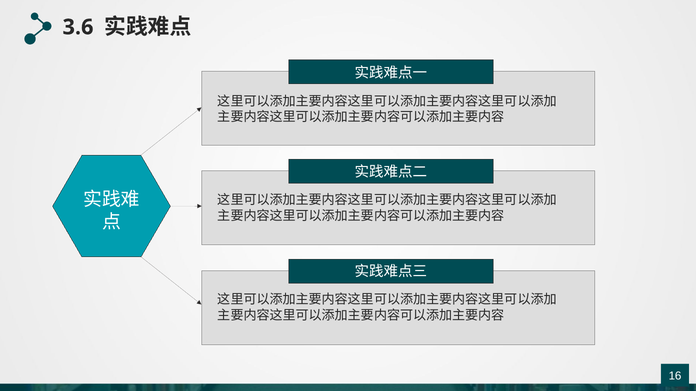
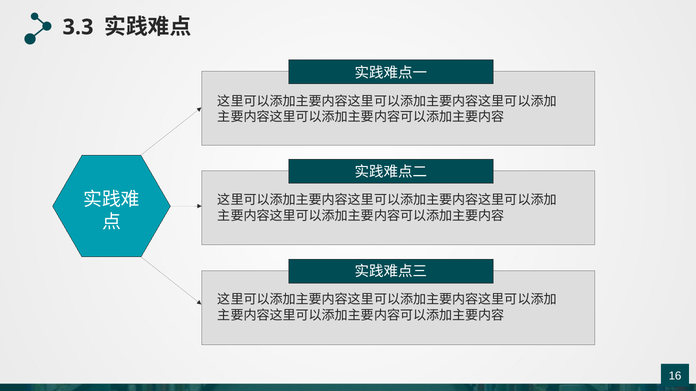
3.6: 3.6 -> 3.3 (78, 27)
